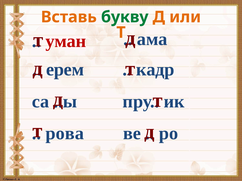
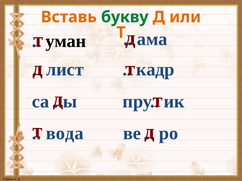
уман colour: red -> black (66, 41)
ерем: ерем -> лист (65, 70)
рова: рова -> вода (65, 134)
